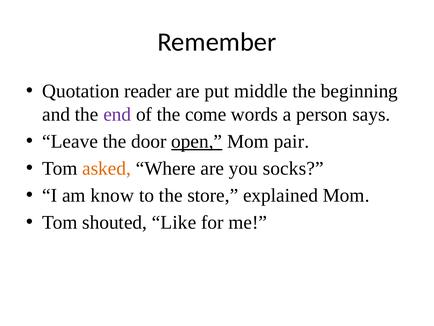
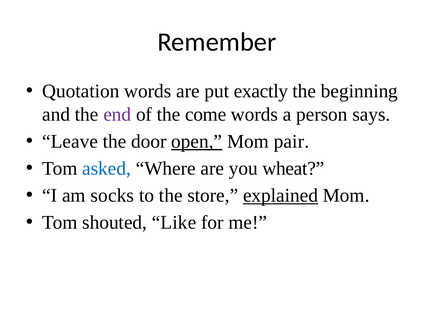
Quotation reader: reader -> words (148, 91)
middle: middle -> exactly (261, 91)
asked colour: orange -> blue (107, 168)
socks: socks -> wheat (293, 168)
know: know -> socks (112, 195)
explained underline: none -> present (281, 195)
